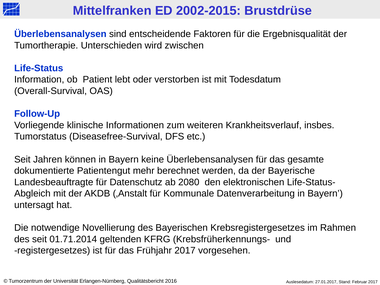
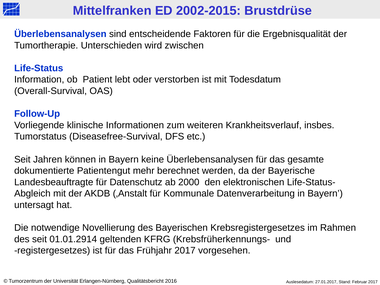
2080: 2080 -> 2000 (189, 182)
01.71.2014: 01.71.2014 -> 01.01.2914 (73, 239)
